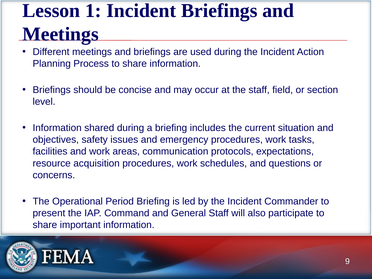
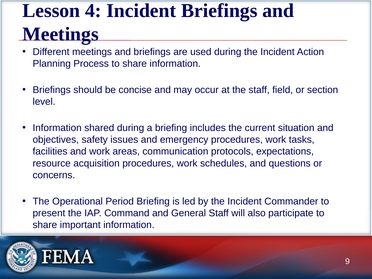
1: 1 -> 4 (93, 11)
